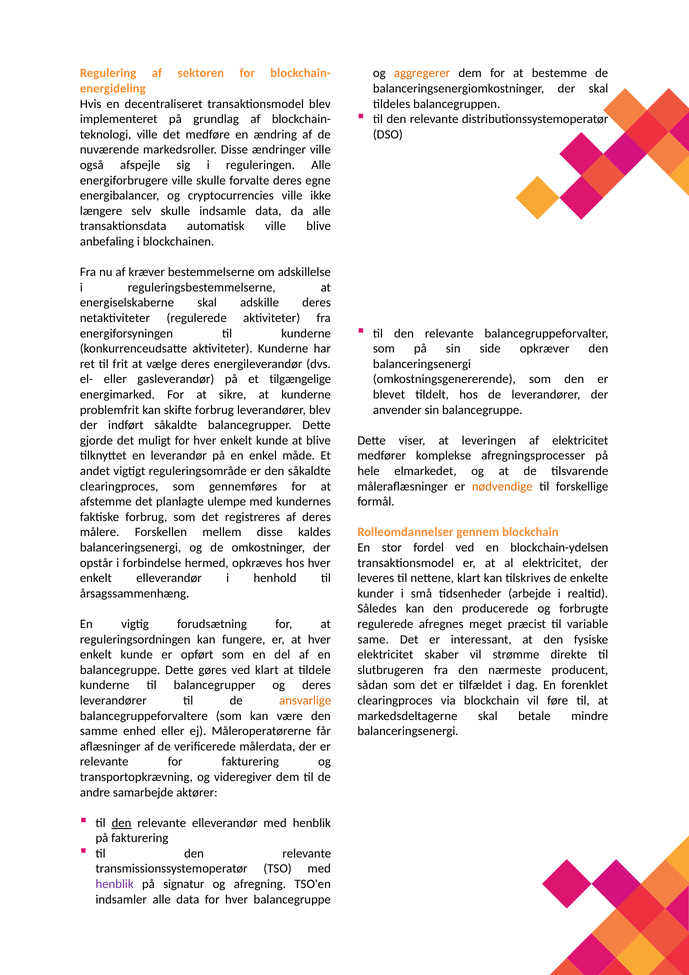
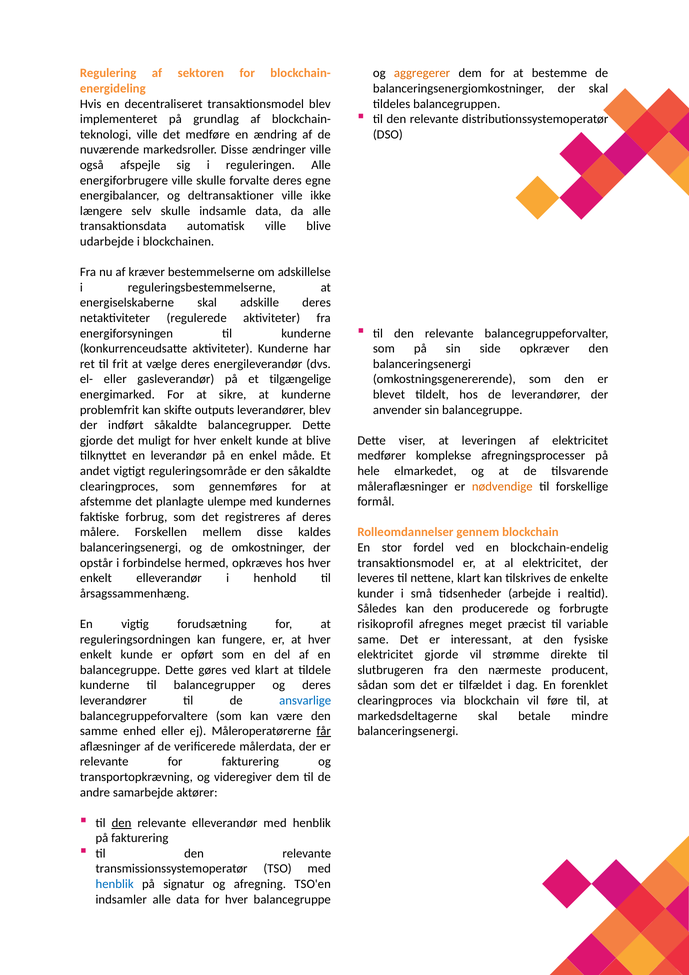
cryptocurrencies: cryptocurrencies -> deltransaktioner (231, 196)
anbefaling: anbefaling -> udarbejde (107, 241)
skifte forbrug: forbrug -> outputs (214, 410)
blockchain-ydelsen: blockchain-ydelsen -> blockchain-endelig (559, 547)
regulerede: regulerede -> risikoprofil (385, 624)
elektricitet skaber: skaber -> gjorde (442, 654)
ansvarlige colour: orange -> blue (305, 700)
får underline: none -> present (324, 731)
henblik colour: purple -> blue (115, 884)
